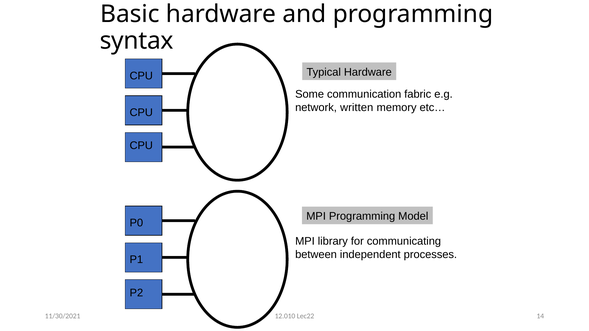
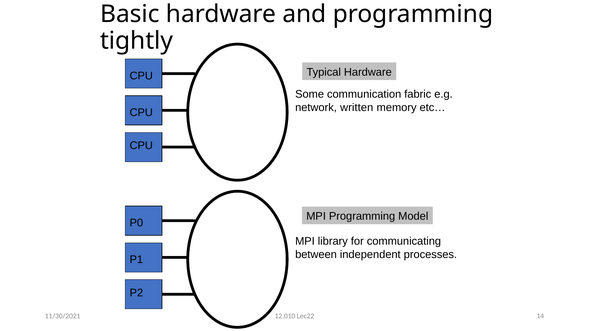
syntax: syntax -> tightly (137, 41)
